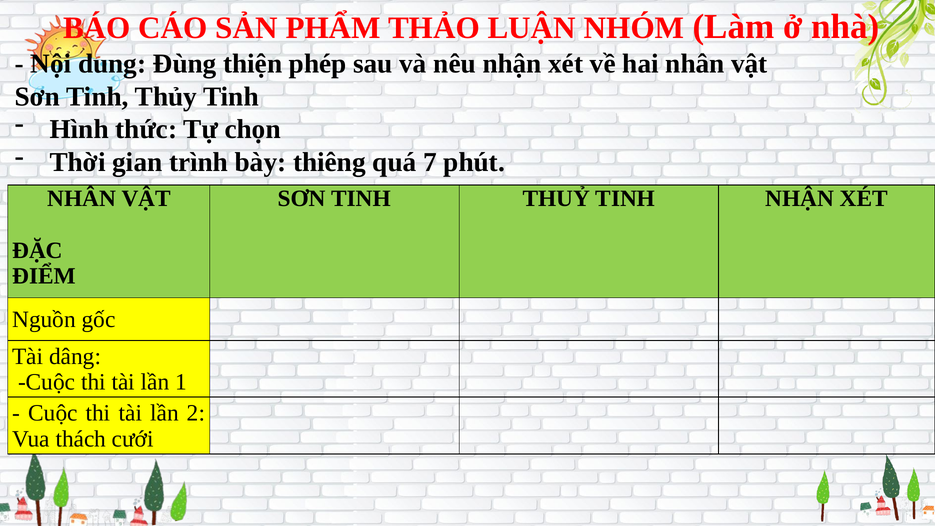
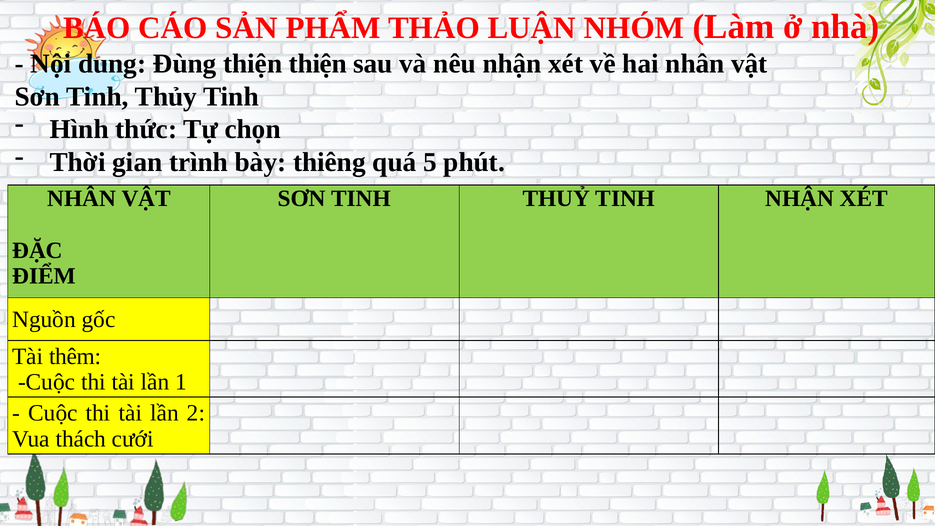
thiện phép: phép -> thiện (318, 64)
7: 7 -> 5 (430, 162)
dâng: dâng -> thêm (75, 356)
